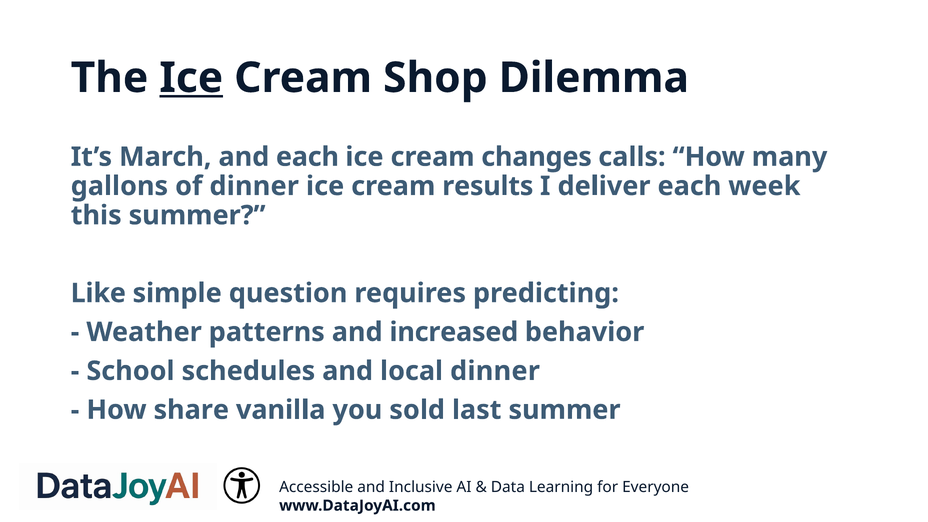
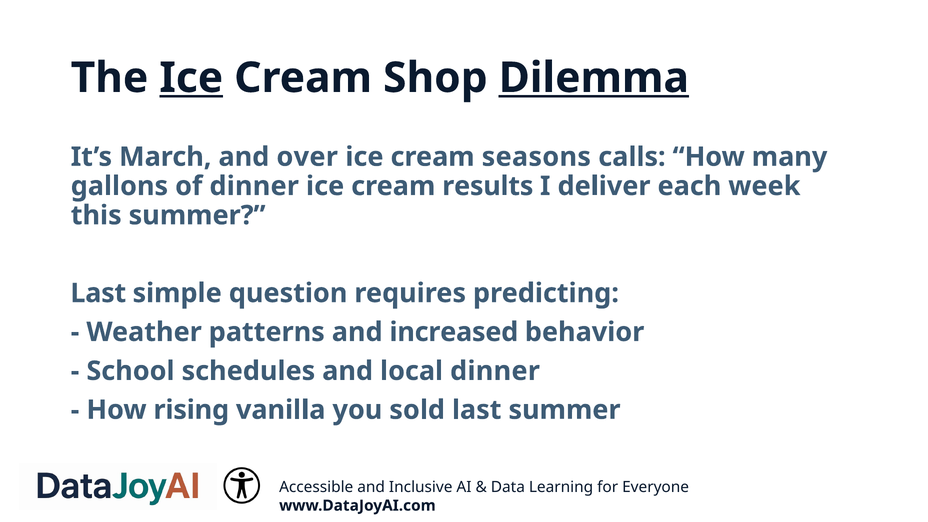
Dilemma underline: none -> present (594, 78)
and each: each -> over (307, 157)
changes: changes -> seasons (536, 157)
Like: Like -> Last (98, 293)
share: share -> rising (191, 410)
